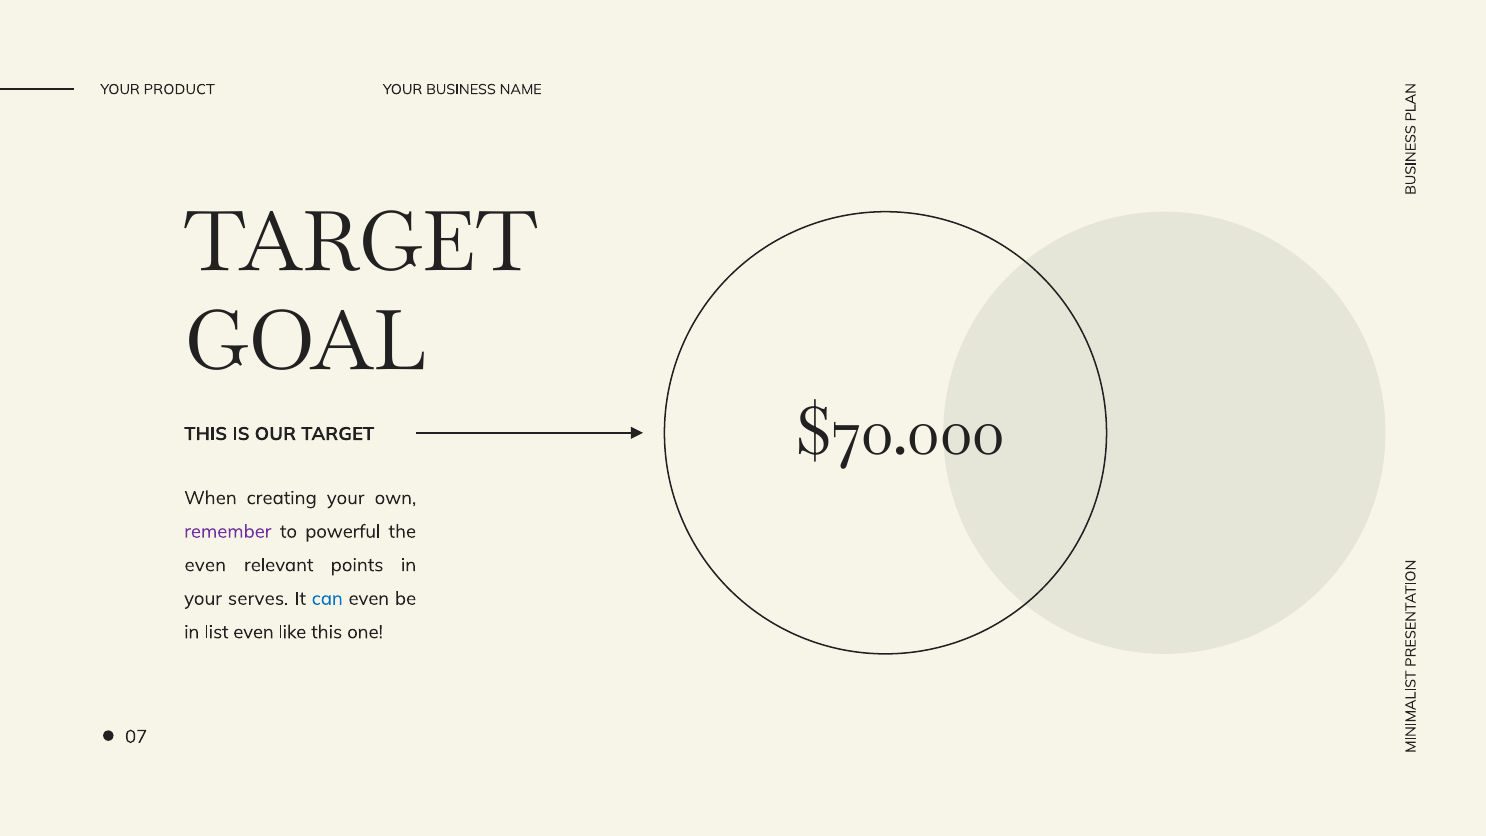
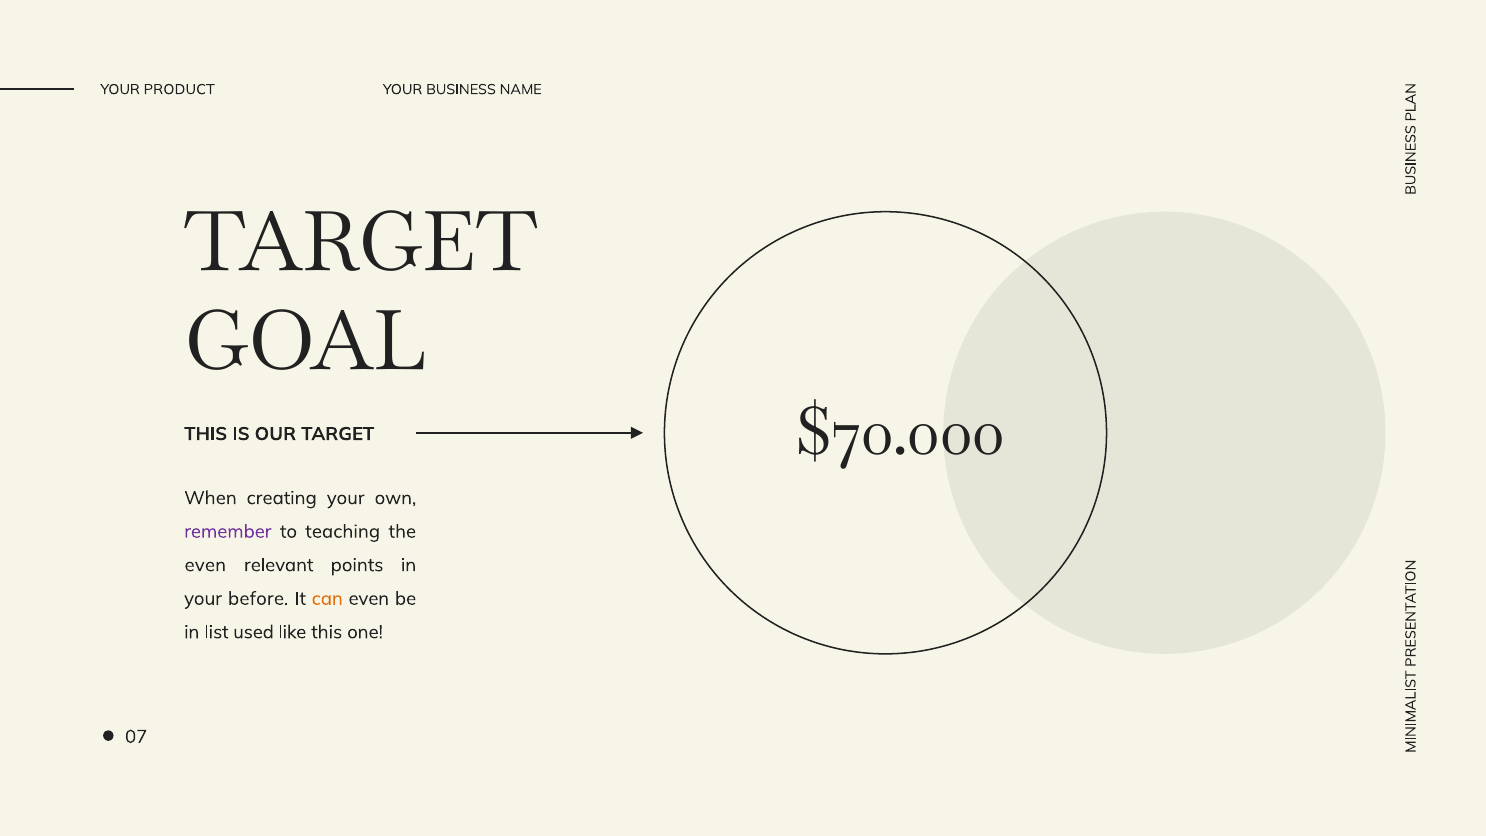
powerful: powerful -> teaching (343, 532)
serves: serves -> before (258, 599)
can colour: blue -> orange (327, 599)
list even: even -> used (253, 632)
